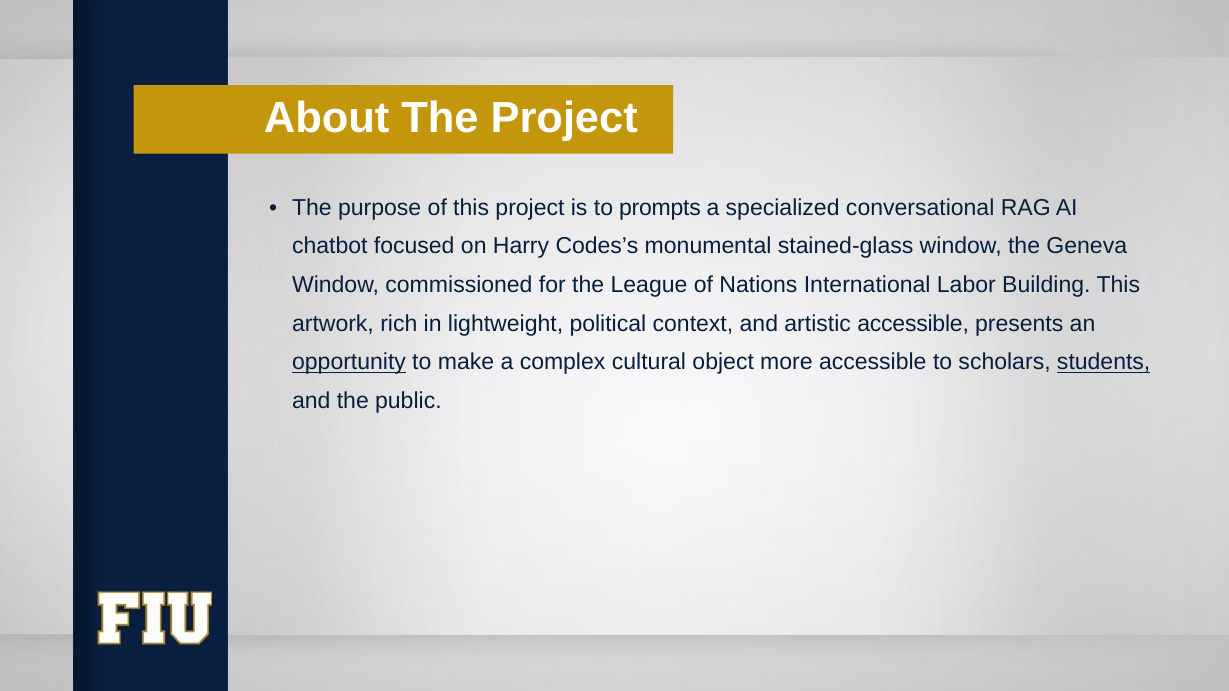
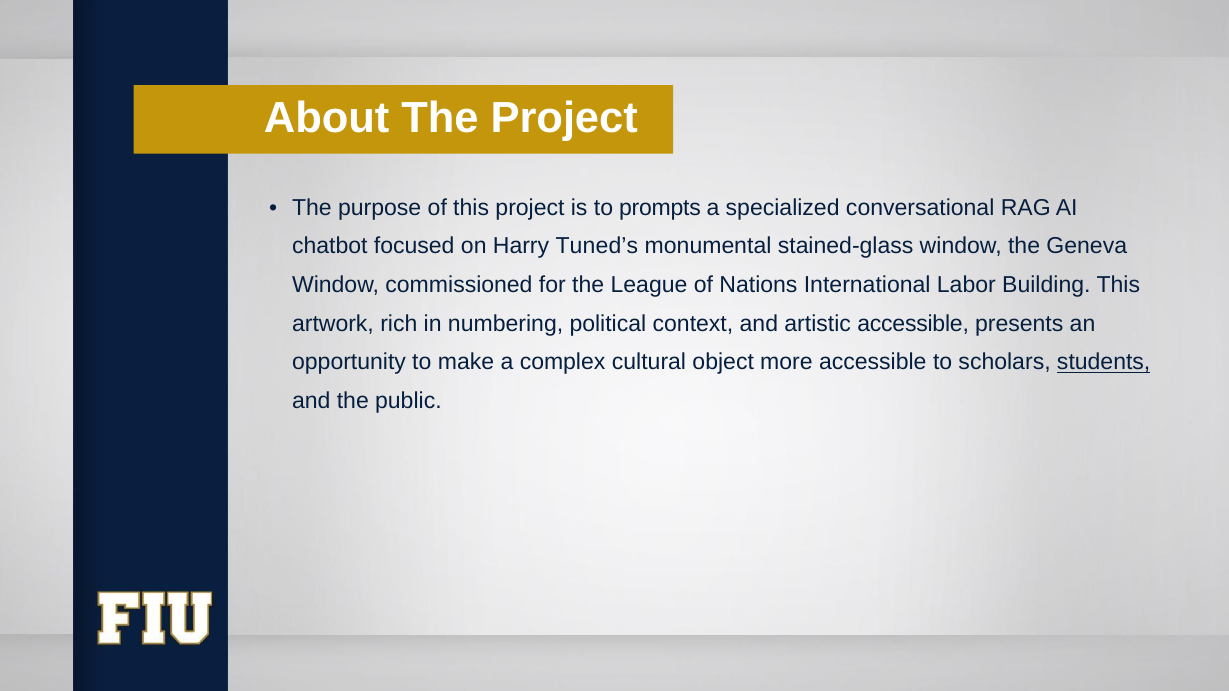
Codes’s: Codes’s -> Tuned’s (597, 246)
lightweight: lightweight -> numbering (506, 324)
opportunity underline: present -> none (349, 363)
